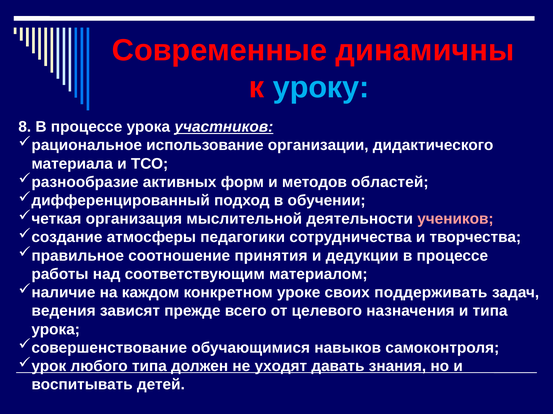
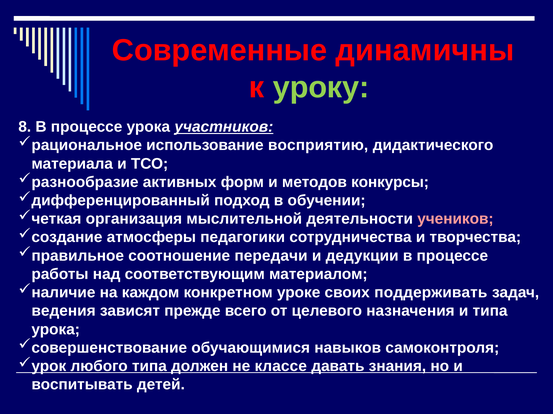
уроку colour: light blue -> light green (321, 87)
организации: организации -> восприятию (318, 145)
областей: областей -> конкурсы (390, 182)
принятия: принятия -> передачи (271, 256)
уходят: уходят -> классе (281, 367)
